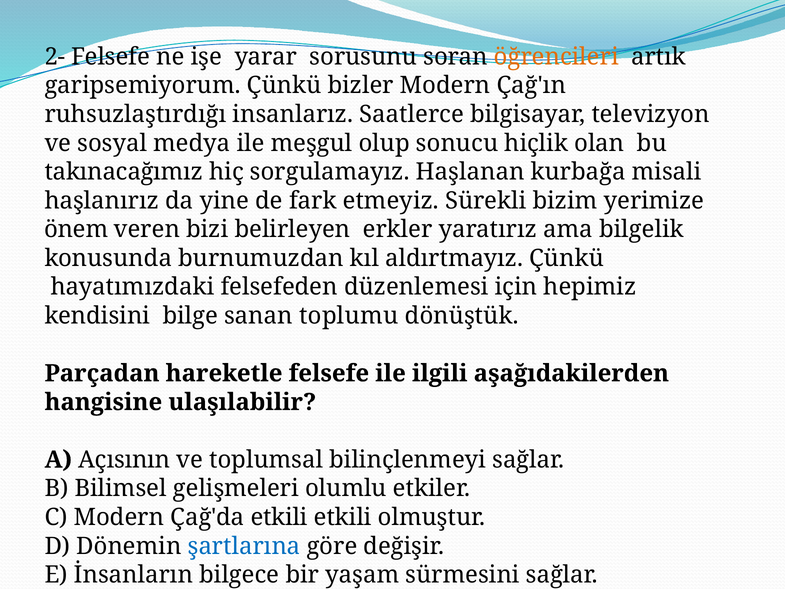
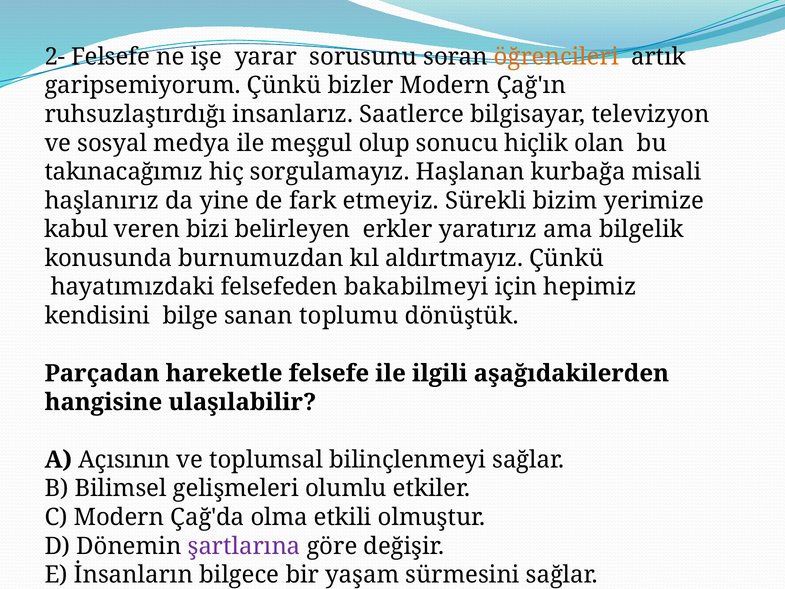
önem: önem -> kabul (76, 229)
düzenlemesi: düzenlemesi -> bakabilmeyi (416, 287)
Çağ'da etkili: etkili -> olma (279, 517)
şartlarına colour: blue -> purple (244, 546)
